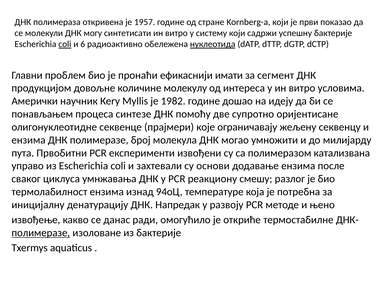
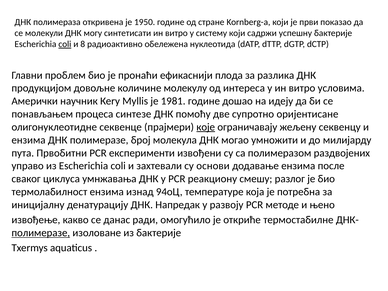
1957: 1957 -> 1950 (145, 22)
6: 6 -> 8 (83, 44)
нуклеотида underline: present -> none (213, 44)
имати: имати -> плода (229, 75)
сегмент: сегмент -> разлика (276, 75)
1982: 1982 -> 1981 (173, 101)
које underline: none -> present (206, 127)
катализвана: катализвана -> раздвојених (342, 153)
